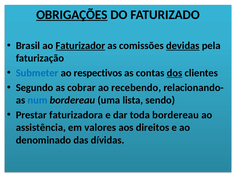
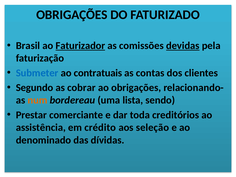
OBRIGAÇÕES underline: present -> none (72, 15)
respectivos: respectivos -> contratuais (98, 73)
dos underline: present -> none (174, 73)
ao recebendo: recebendo -> obrigações (136, 88)
num colour: blue -> orange (37, 100)
faturizadora: faturizadora -> comerciante (76, 115)
toda bordereau: bordereau -> creditórios (176, 115)
valores: valores -> crédito (100, 127)
direitos: direitos -> seleção (153, 127)
